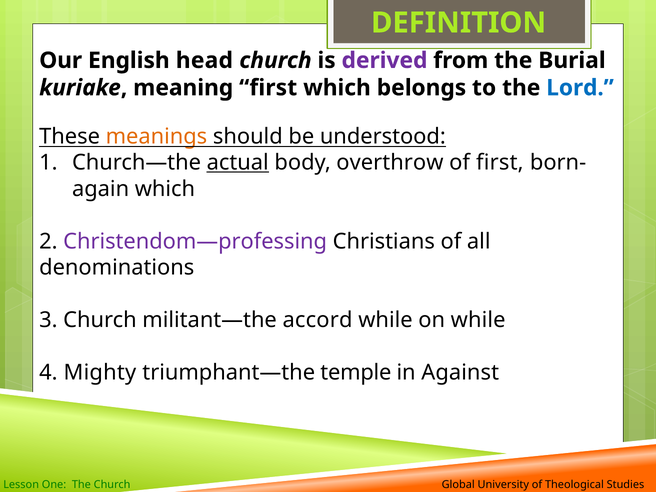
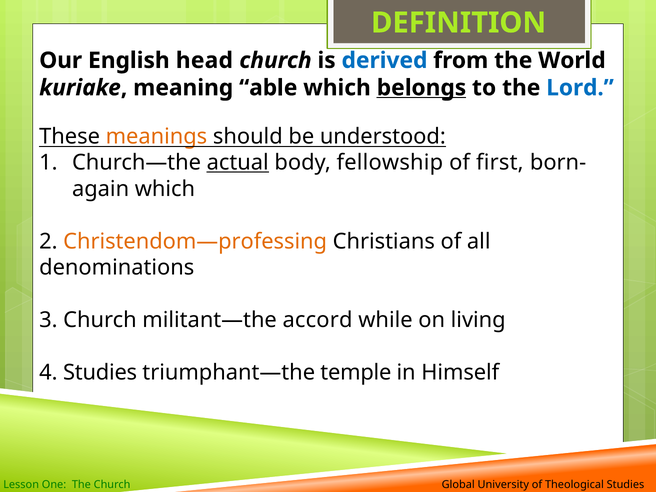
derived colour: purple -> blue (384, 60)
Burial: Burial -> World (572, 60)
meaning first: first -> able (268, 88)
belongs underline: none -> present (421, 88)
overthrow: overthrow -> fellowship (390, 163)
Christendom—professing colour: purple -> orange (195, 241)
on while: while -> living (478, 320)
4 Mighty: Mighty -> Studies (100, 373)
Against: Against -> Himself (460, 373)
